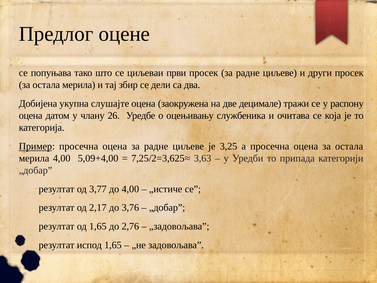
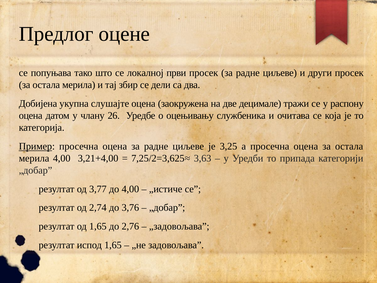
циљеваи: циљеваи -> локалној (145, 73)
5,09+4,00: 5,09+4,00 -> 3,21+4,00 (98, 158)
2,17: 2,17 -> 2,74 (98, 207)
